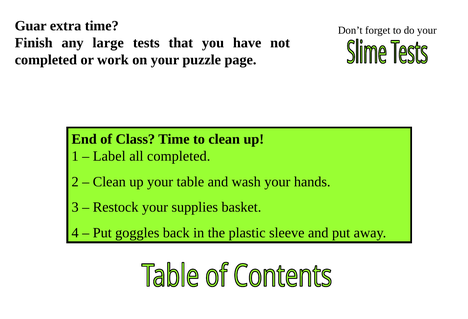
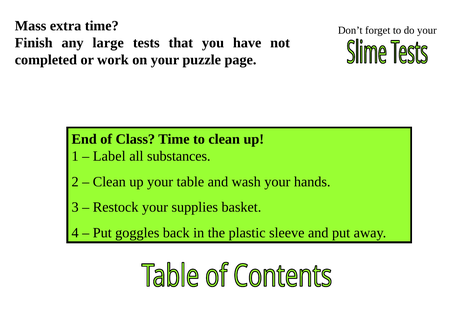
Guar: Guar -> Mass (31, 26)
all completed: completed -> substances (179, 156)
